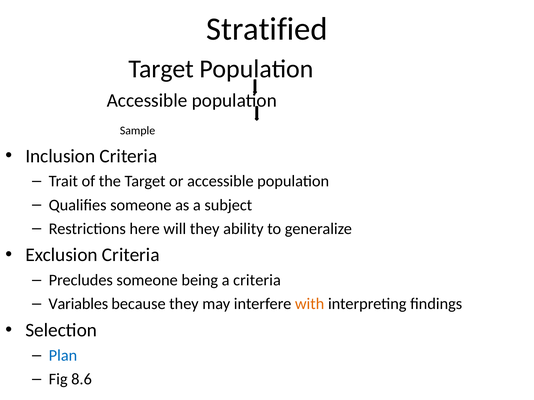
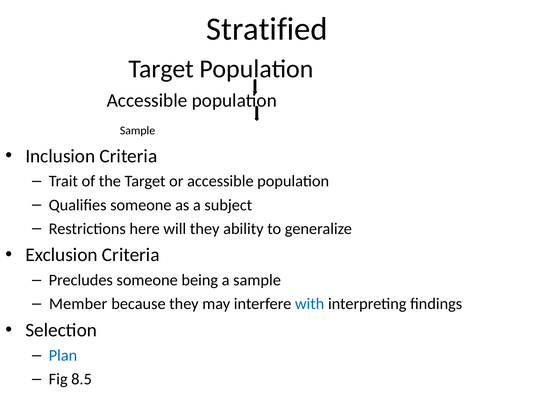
a criteria: criteria -> sample (257, 281)
Variables: Variables -> Member (78, 304)
with colour: orange -> blue (310, 304)
8.6: 8.6 -> 8.5 (82, 380)
